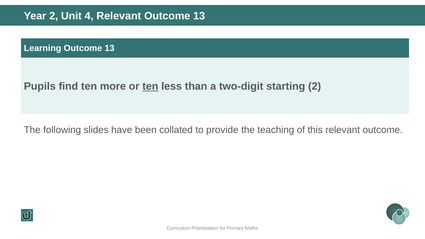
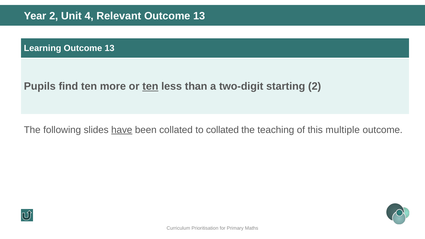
have underline: none -> present (122, 130)
to provide: provide -> collated (222, 130)
this relevant: relevant -> multiple (343, 130)
